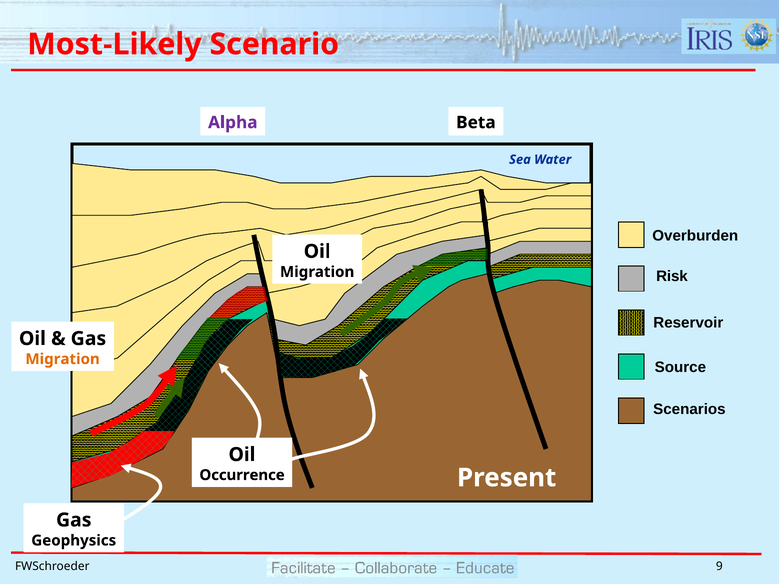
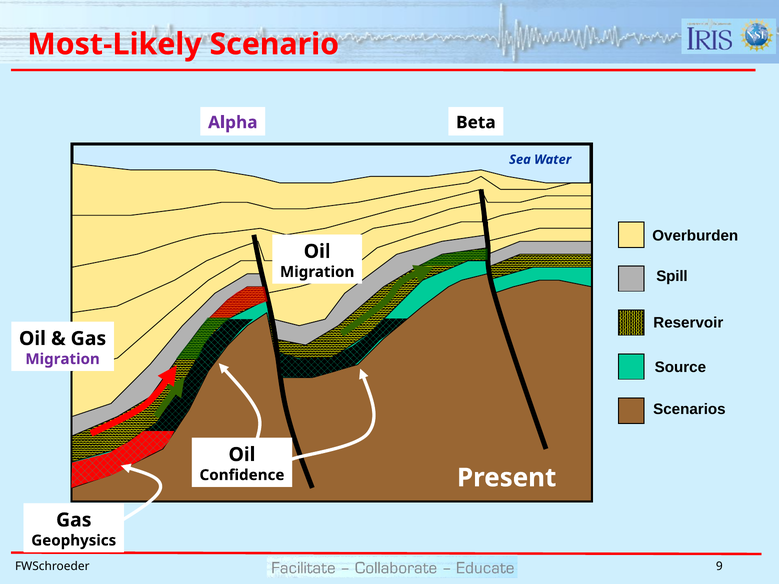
Risk: Risk -> Spill (672, 276)
Migration colour: orange -> purple (63, 359)
Occurrence: Occurrence -> Confidence (242, 475)
